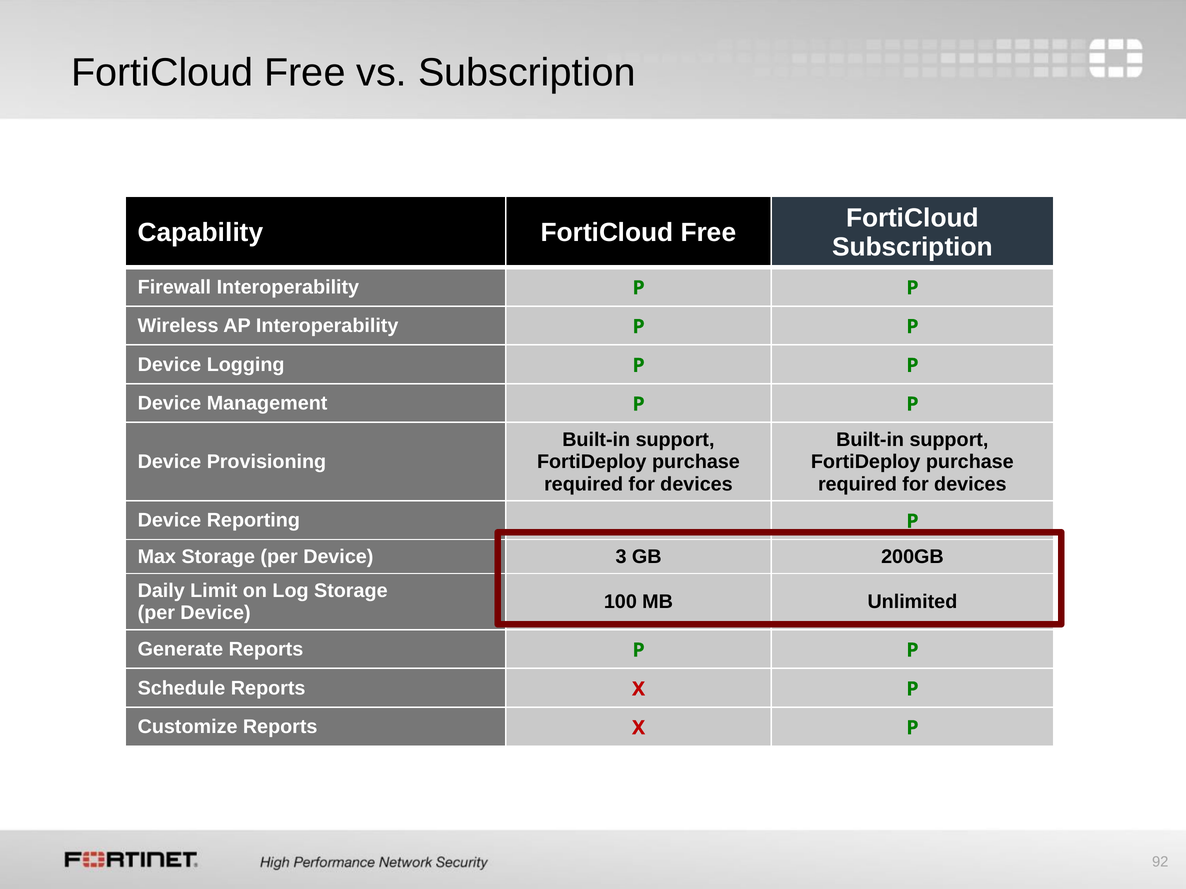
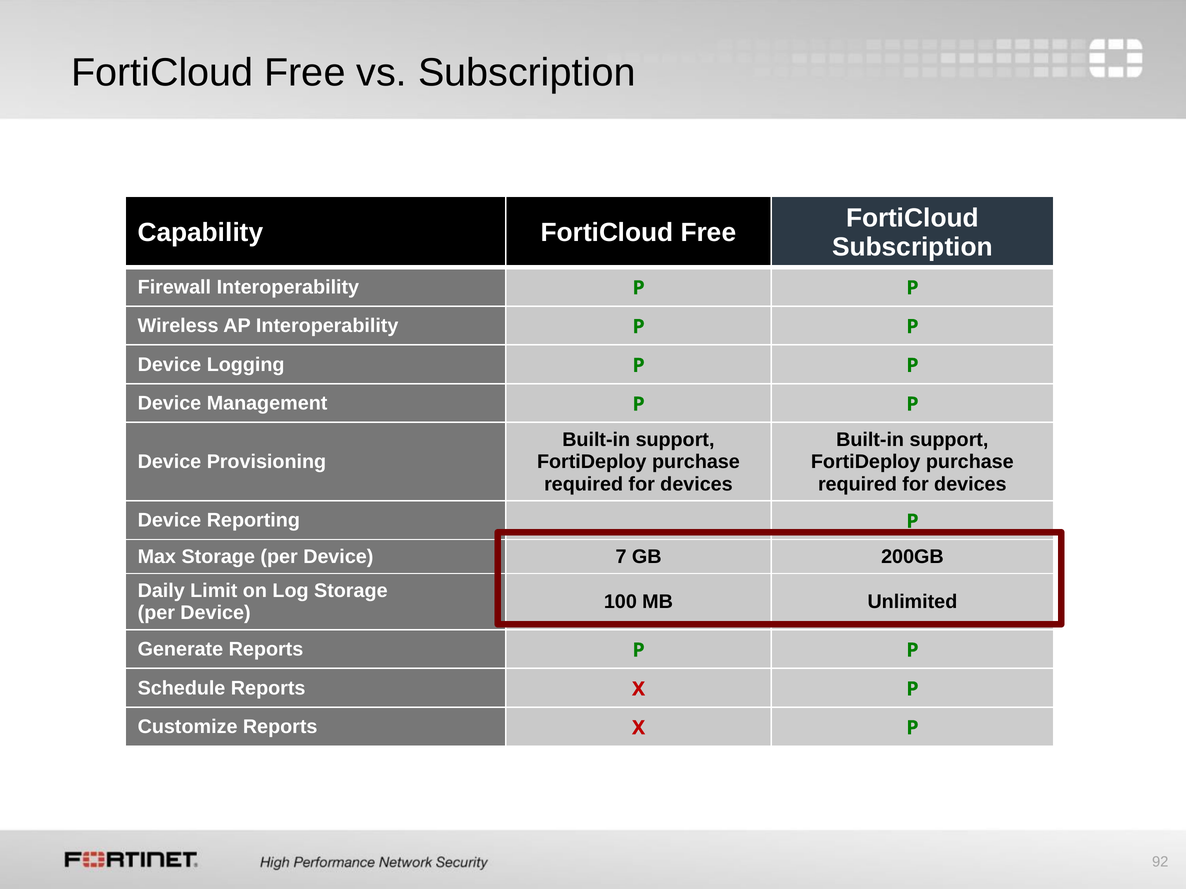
3: 3 -> 7 (621, 557)
